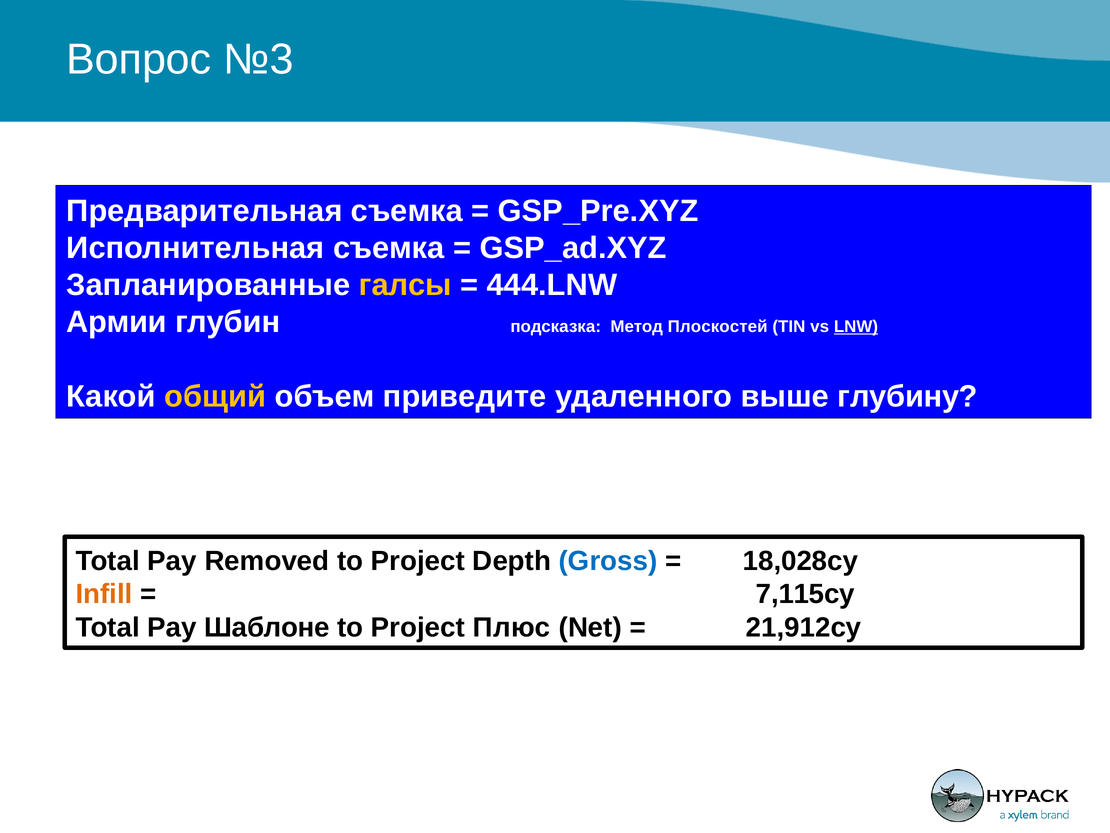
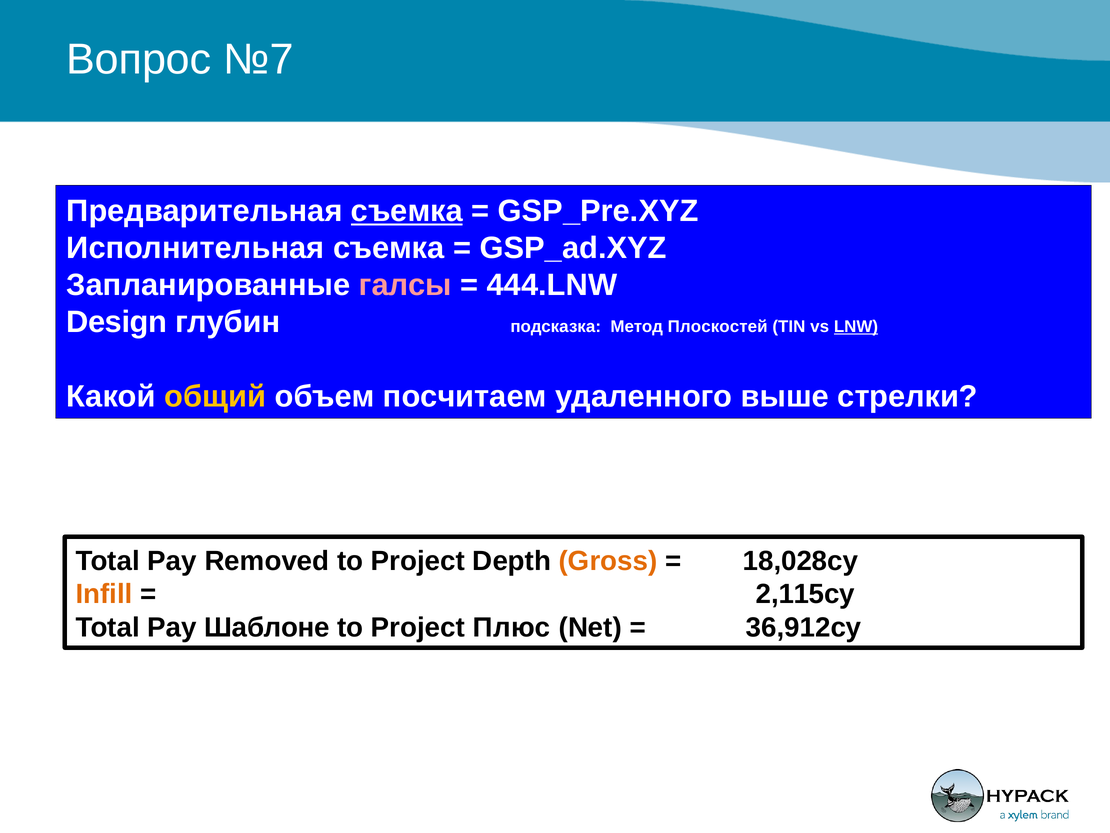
№3: №3 -> №7 (259, 59)
съемка underline: none -> present (407, 211)
галсы colour: yellow -> pink (405, 285)
Армии: Армии -> Design (117, 322)
приведите: приведите -> посчитаем (465, 396)
глубину: глубину -> стрелки (908, 396)
Gross colour: blue -> orange (608, 561)
7,115cy: 7,115cy -> 2,115cy (805, 594)
21,912cy: 21,912cy -> 36,912cy (804, 627)
